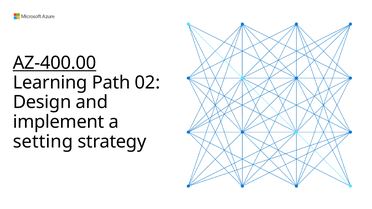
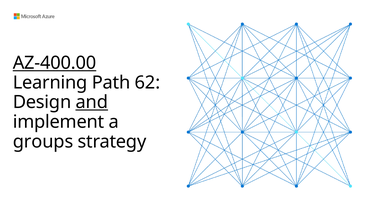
02: 02 -> 62 (147, 83)
and underline: none -> present (92, 102)
setting: setting -> groups (43, 142)
